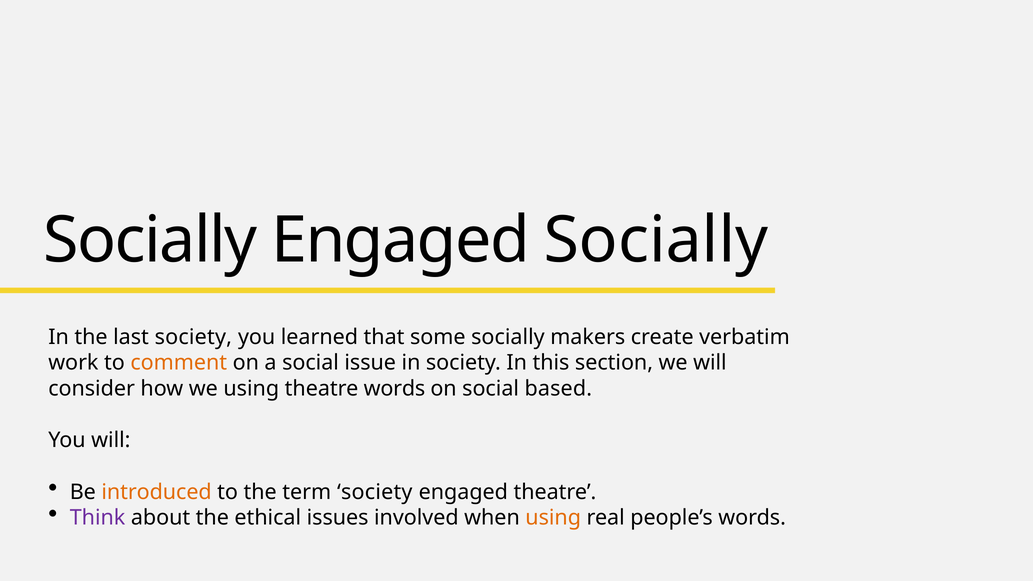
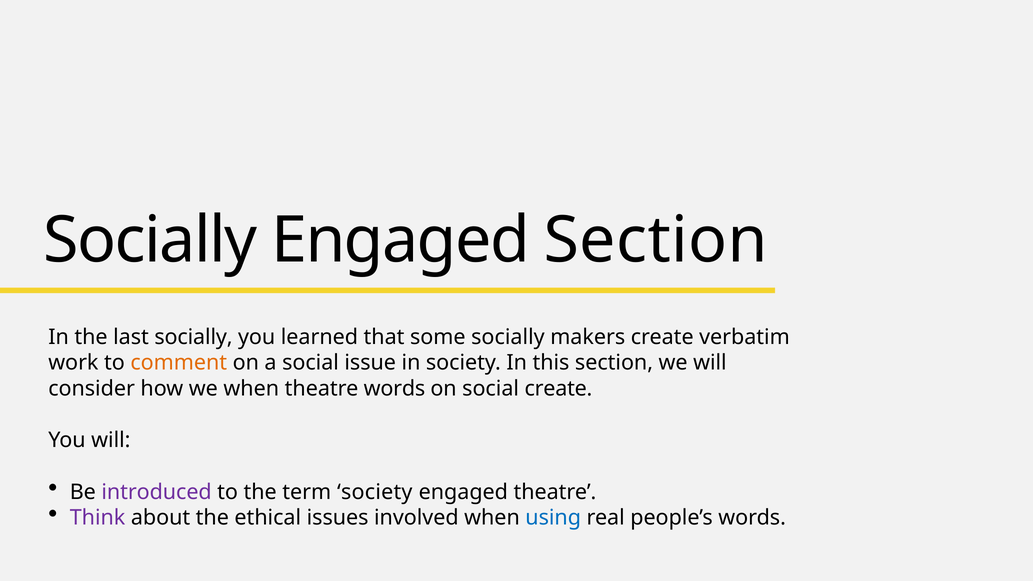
Engaged Socially: Socially -> Section (656, 241)
last society: society -> socially (193, 337)
we using: using -> when (251, 389)
social based: based -> create (558, 389)
introduced colour: orange -> purple (157, 492)
using colour: orange -> blue (553, 518)
